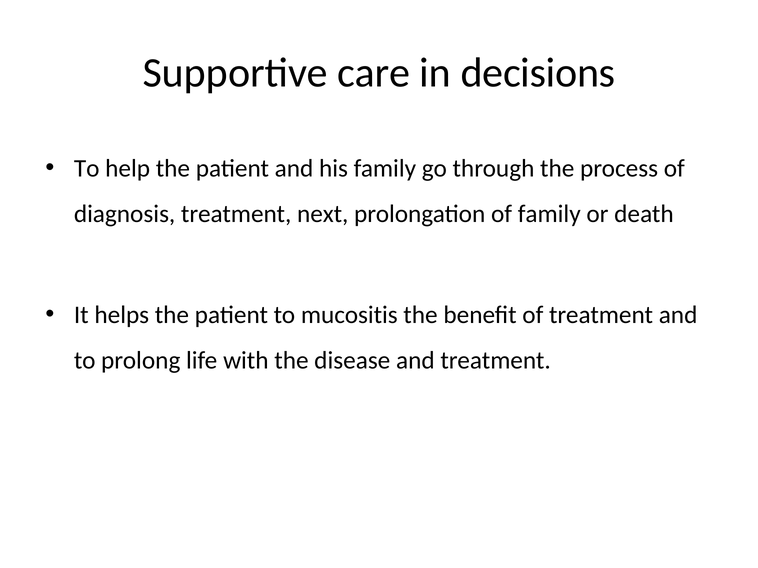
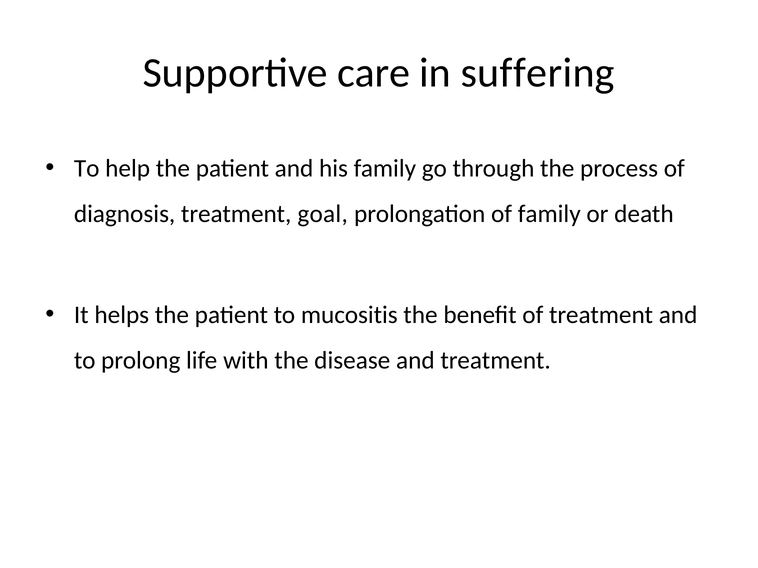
decisions: decisions -> suffering (538, 73)
next: next -> goal (323, 214)
